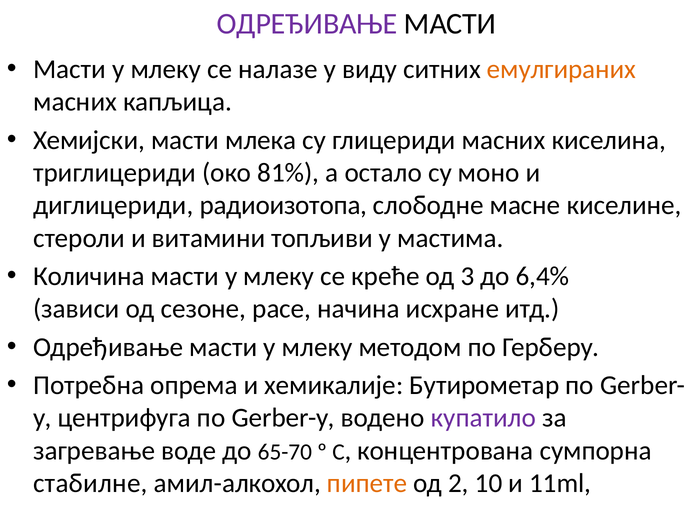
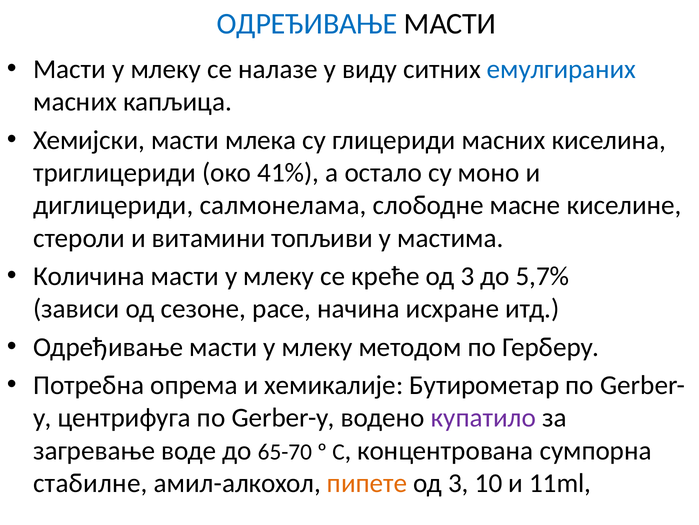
ОДРЕЂИВАЊЕ colour: purple -> blue (307, 24)
емулгираних colour: orange -> blue (561, 69)
81%: 81% -> 41% (288, 173)
радиоизотопа: радиоизотопа -> салмонелама (283, 205)
6,4%: 6,4% -> 5,7% (543, 276)
2: 2 -> 3 (458, 483)
